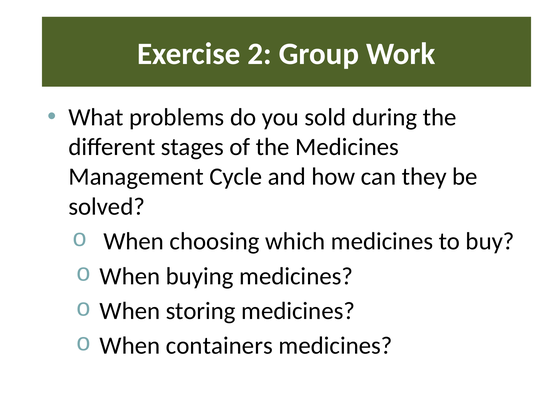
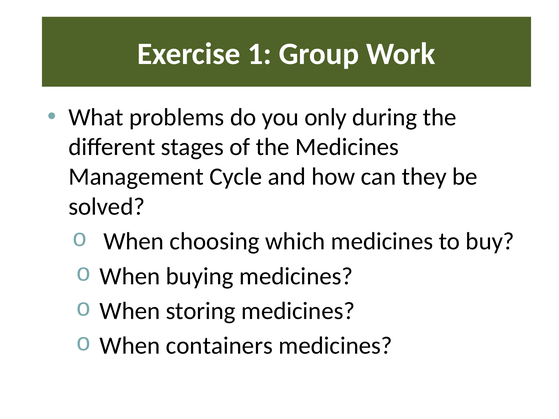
2: 2 -> 1 (260, 54)
sold: sold -> only (326, 117)
